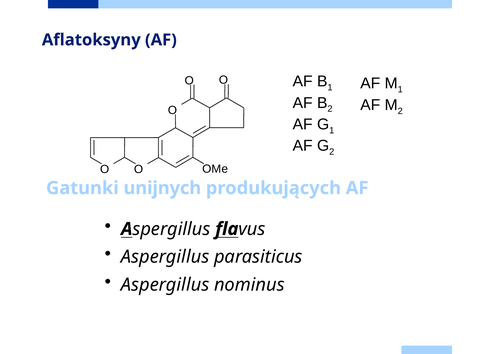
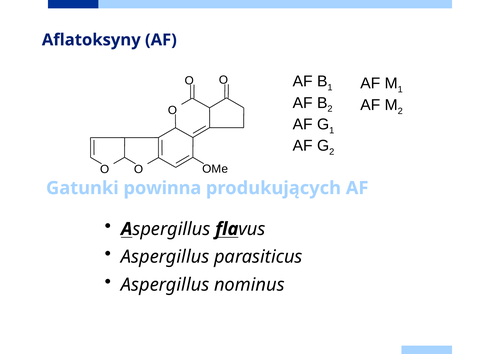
unijnych: unijnych -> powinna (162, 188)
